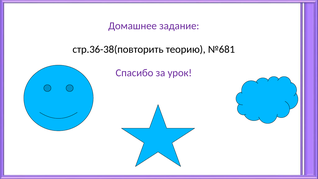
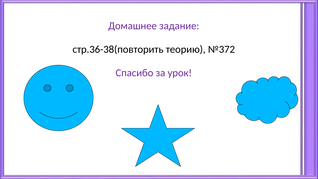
№681: №681 -> №372 (221, 49)
